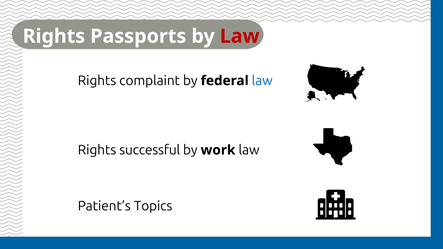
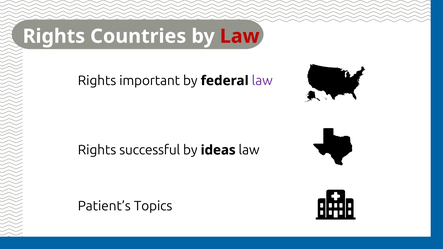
Passports: Passports -> Countries (138, 36)
complaint: complaint -> important (150, 81)
law colour: blue -> purple (262, 81)
work: work -> ideas (218, 150)
